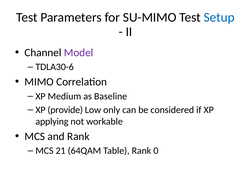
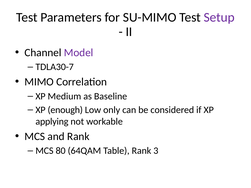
Setup colour: blue -> purple (219, 17)
TDLA30-6: TDLA30-6 -> TDLA30-7 (55, 67)
provide: provide -> enough (65, 110)
21: 21 -> 80 (61, 151)
0: 0 -> 3 (156, 151)
